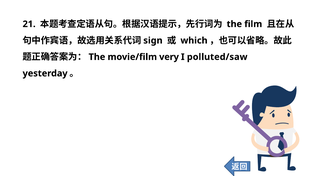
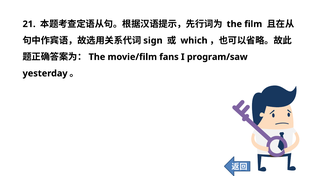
very: very -> fans (169, 57)
polluted/saw: polluted/saw -> program/saw (217, 57)
